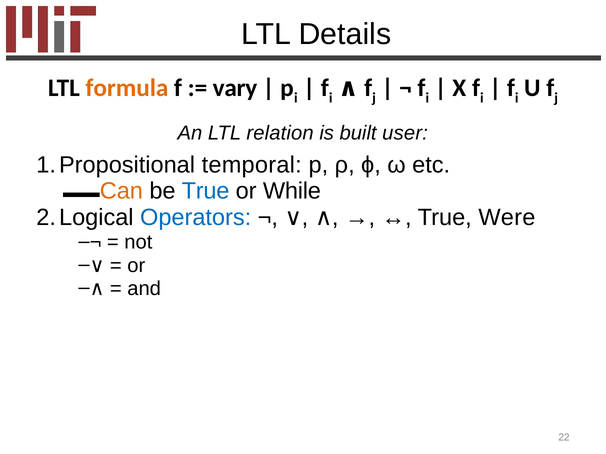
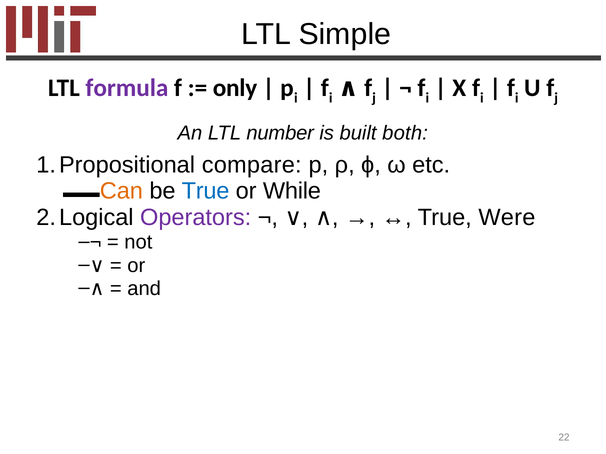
Details: Details -> Simple (345, 34)
formula colour: orange -> purple (127, 88)
vary: vary -> only (235, 88)
relation: relation -> number (280, 133)
user: user -> both (405, 133)
temporal: temporal -> compare (252, 165)
Operators colour: blue -> purple (196, 218)
